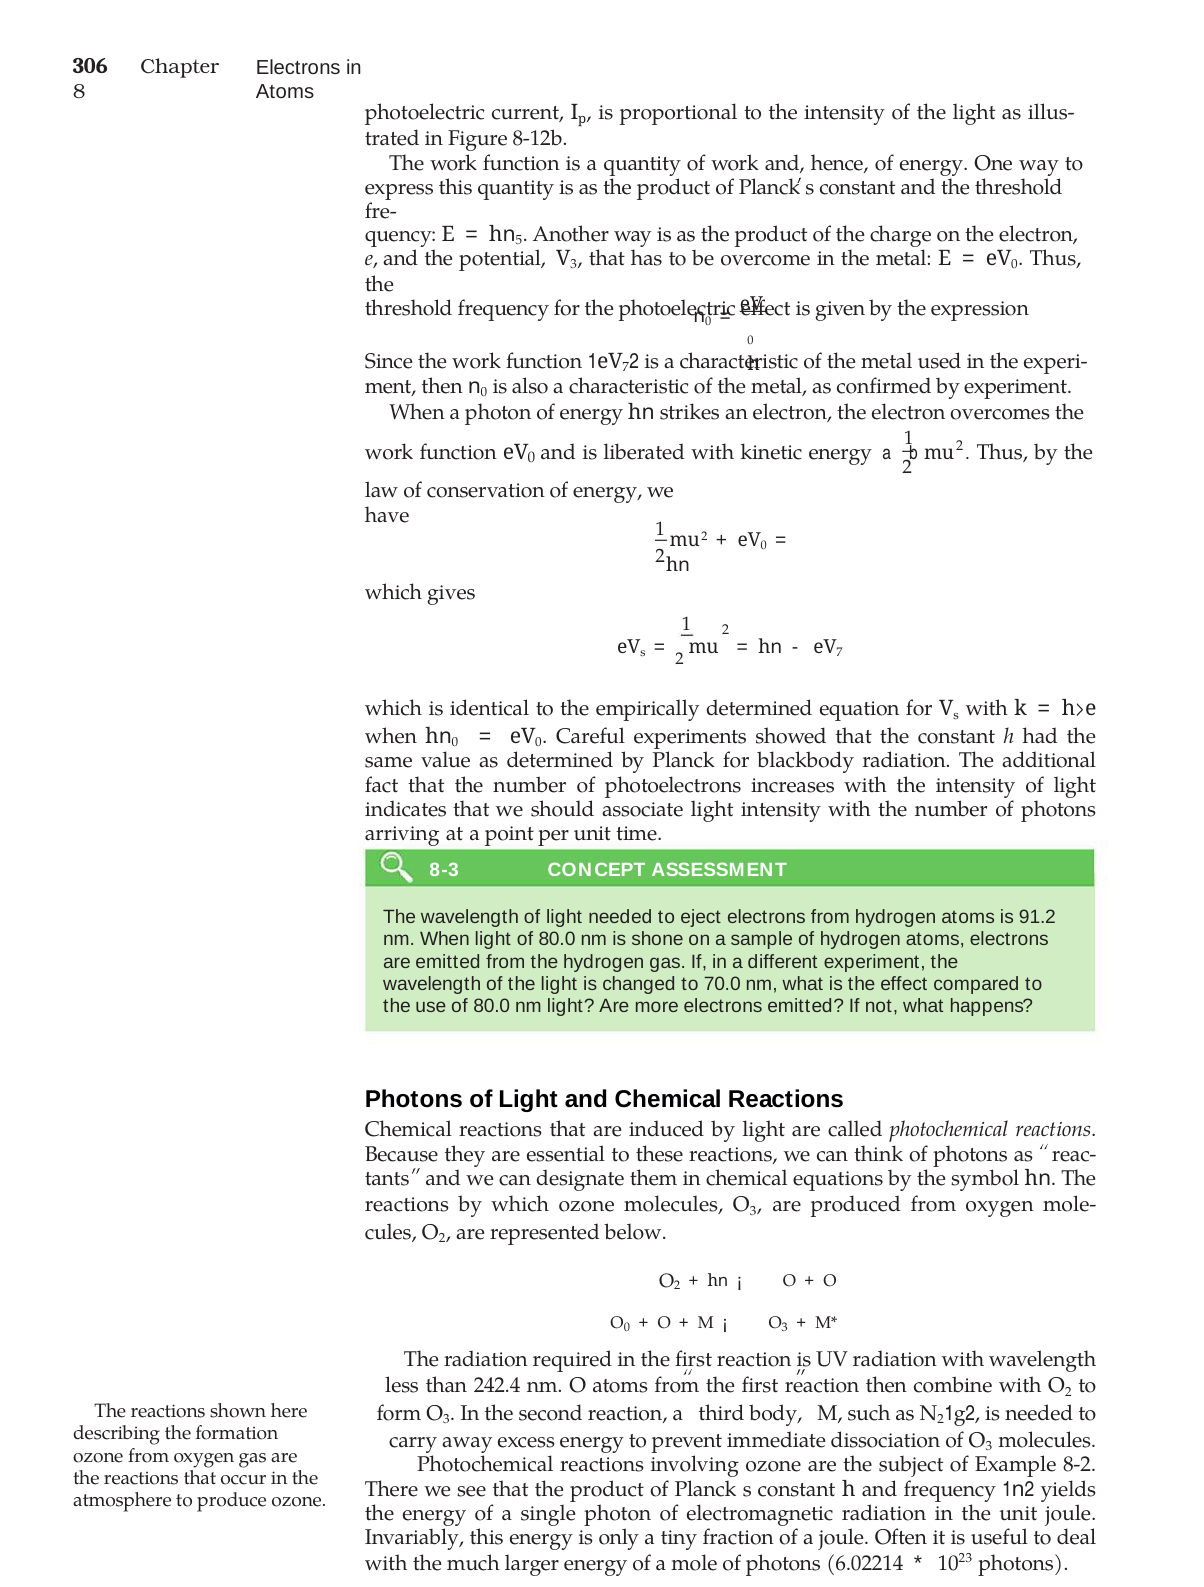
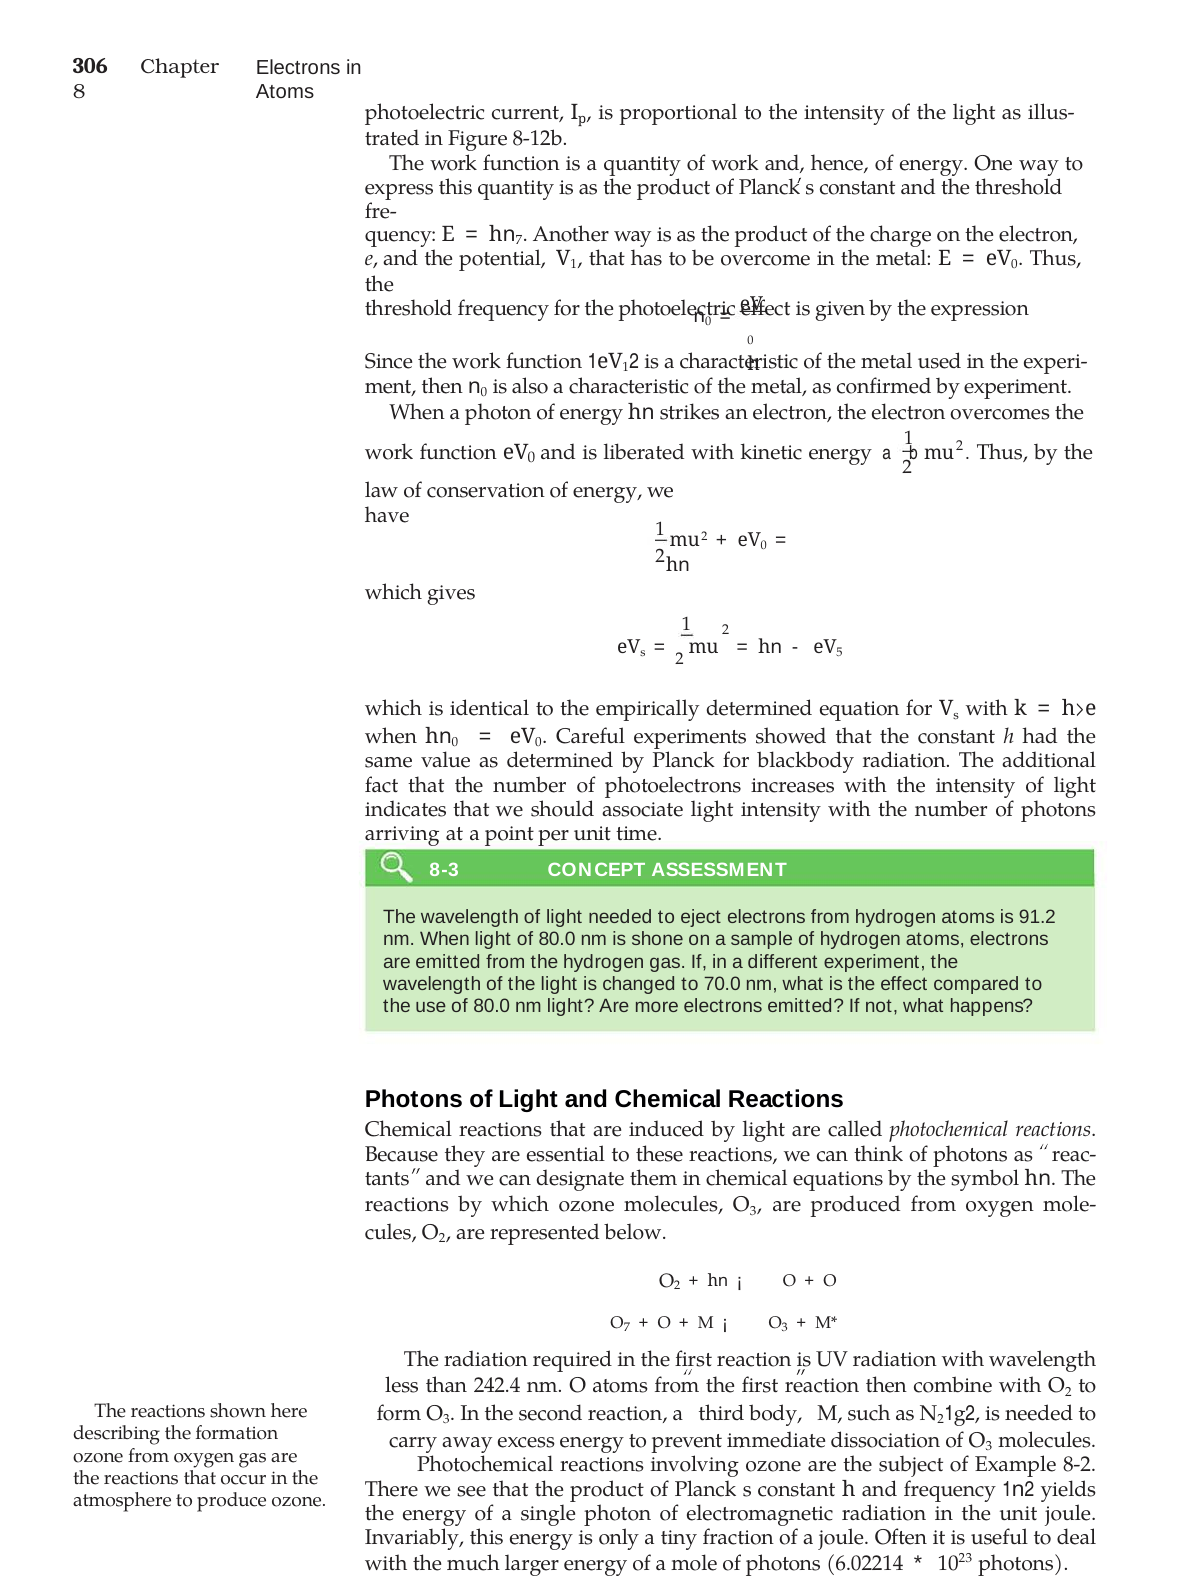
hn 5: 5 -> 7 (519, 241)
3: 3 -> 1 (574, 265)
7: 7 -> 1 (626, 368)
eV 7: 7 -> 5 (839, 653)
O 0: 0 -> 7 (627, 1328)
